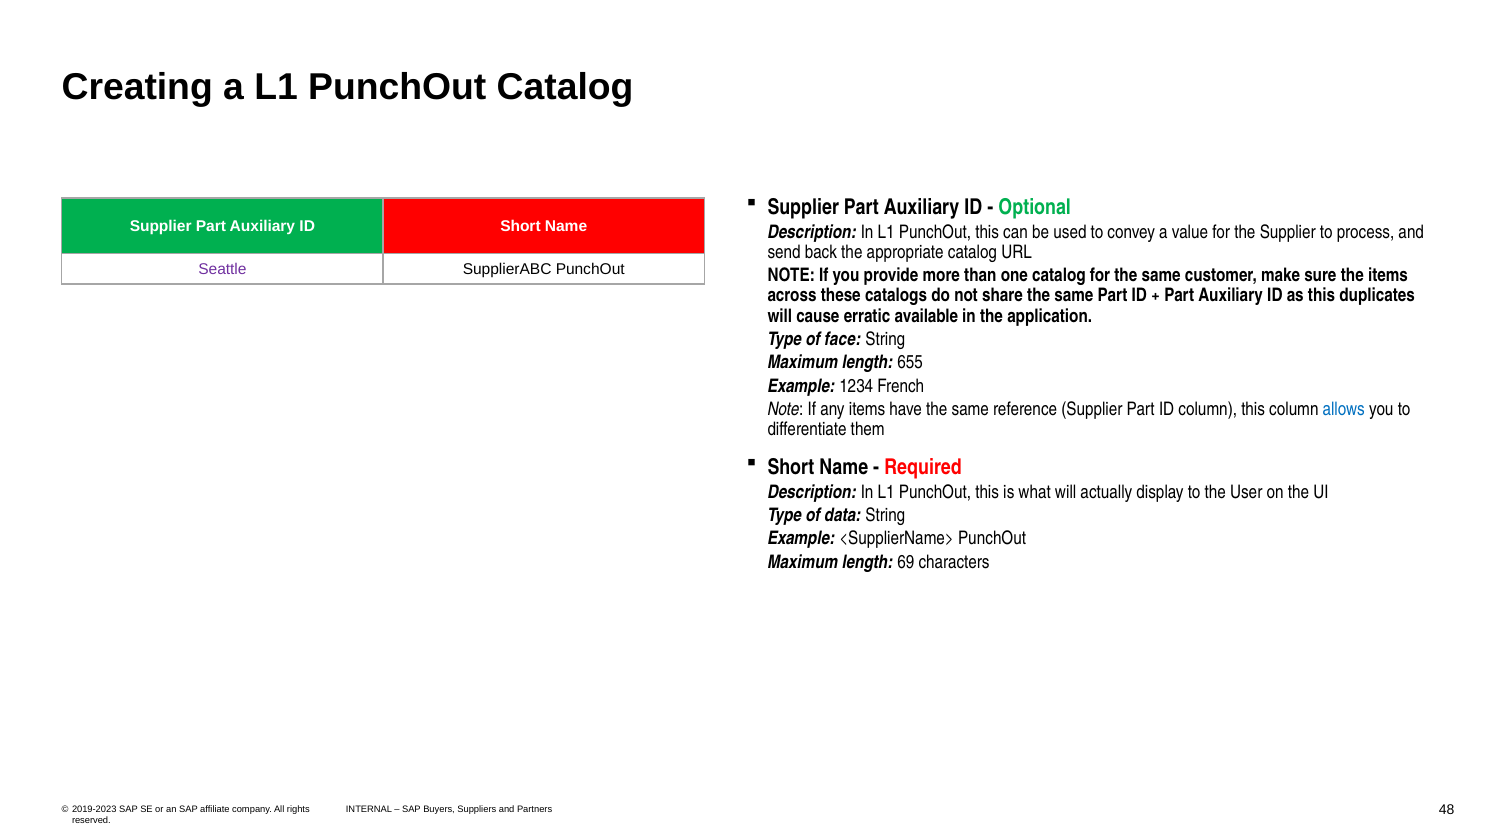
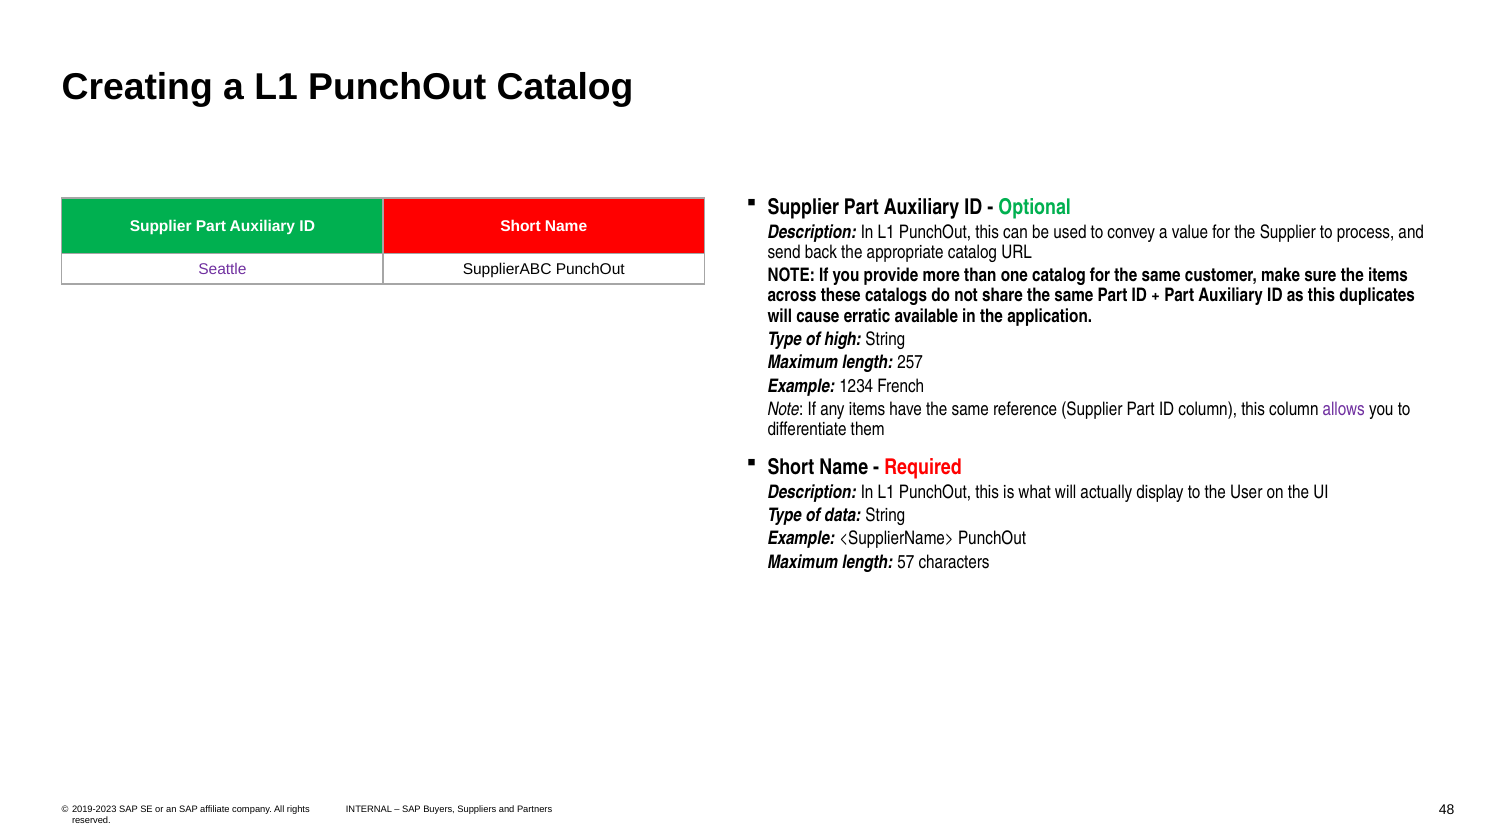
face: face -> high (843, 339)
655: 655 -> 257 (910, 363)
allows colour: blue -> purple (1344, 409)
69: 69 -> 57 (906, 562)
